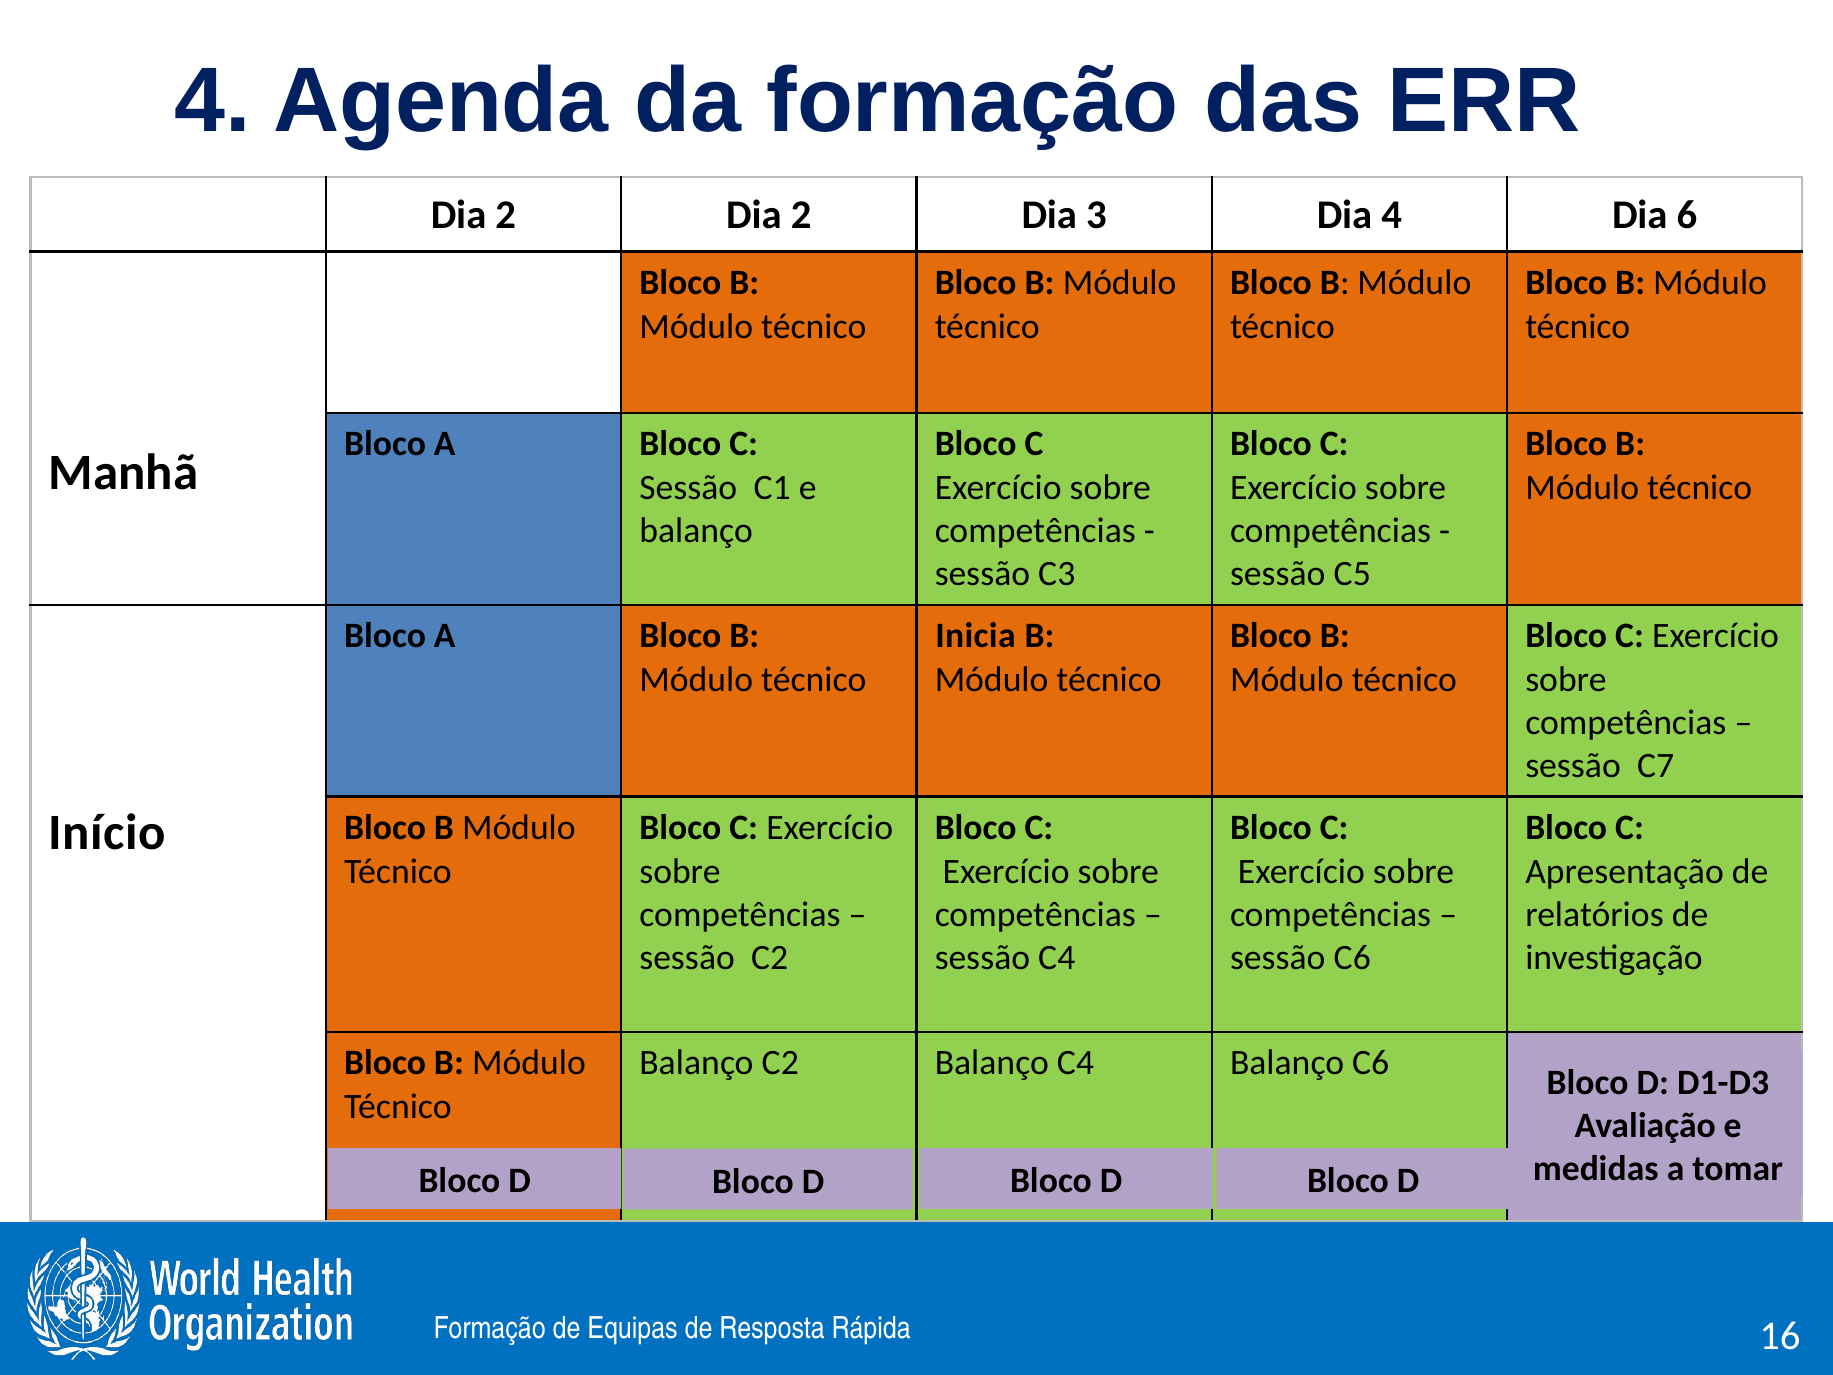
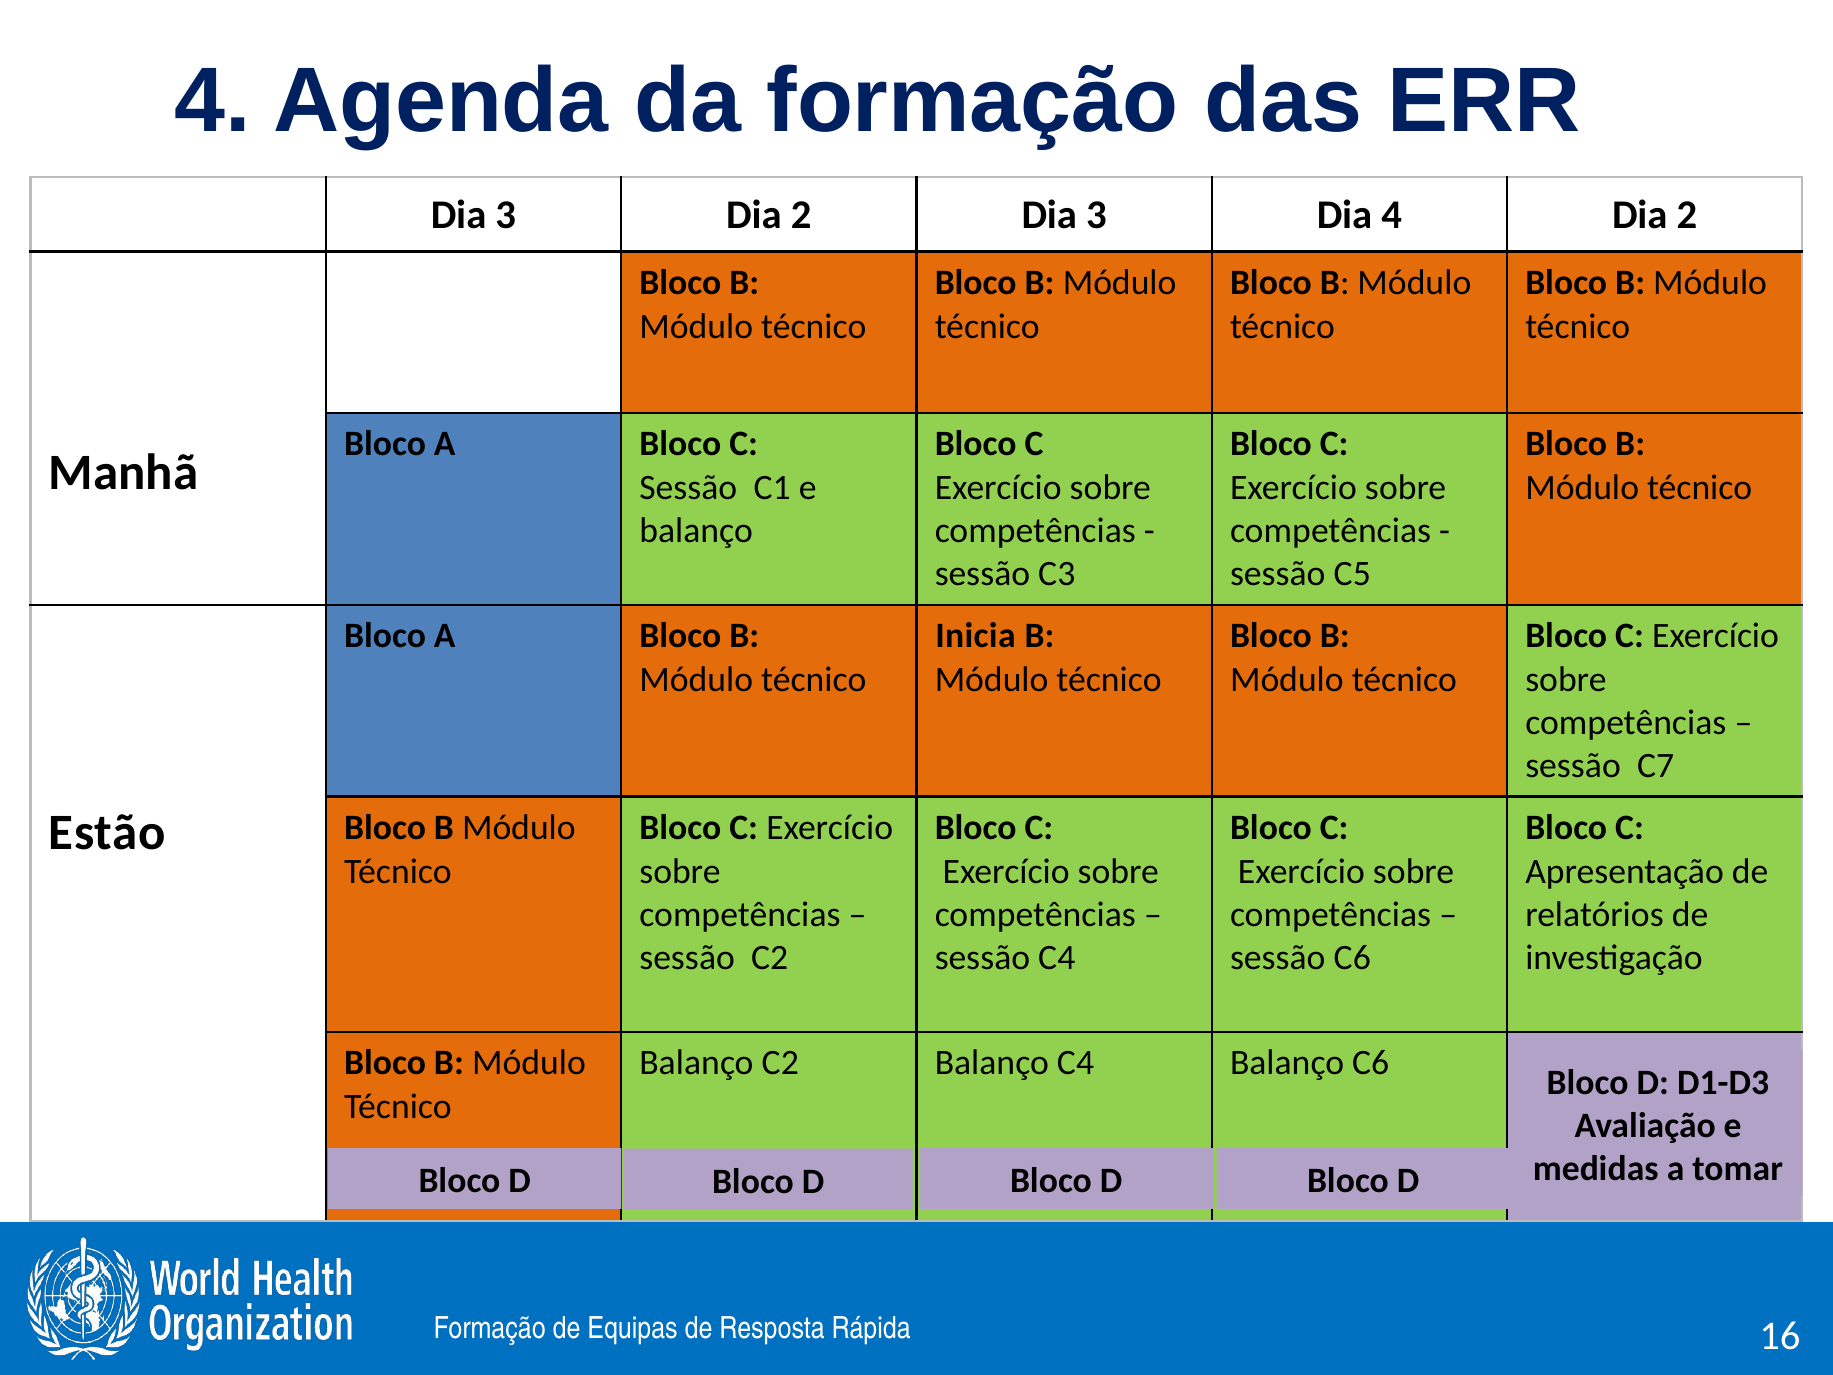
2: 2 -> 3 (506, 215)
4 Dia 6: 6 -> 2 (1687, 215)
Início: Início -> Estão (107, 832)
